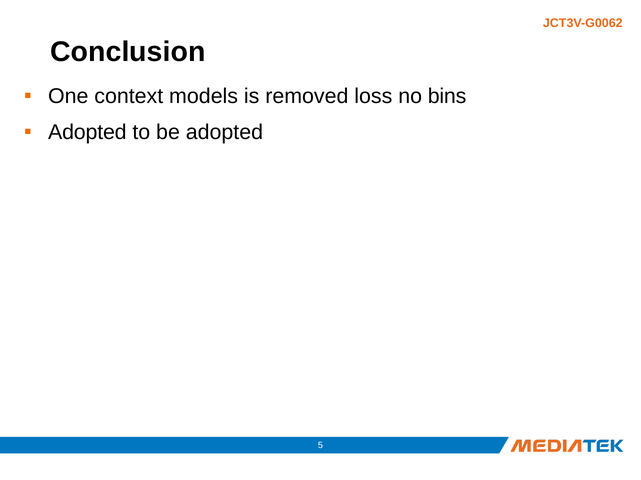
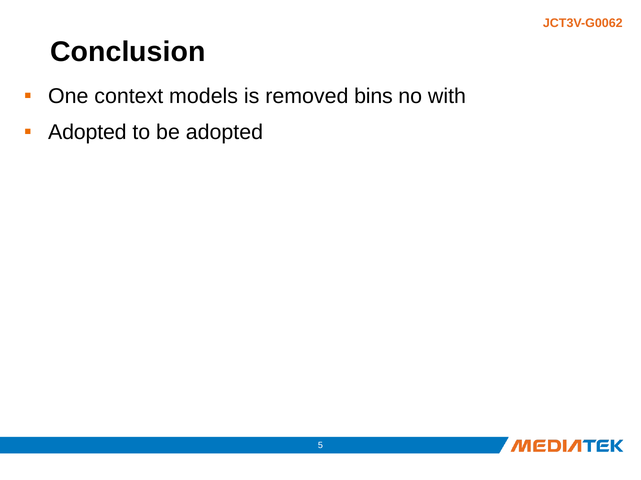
loss: loss -> bins (373, 96)
bins: bins -> with (447, 96)
